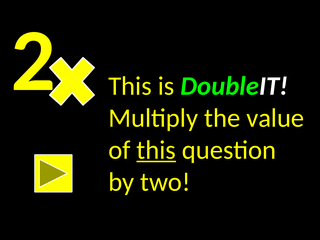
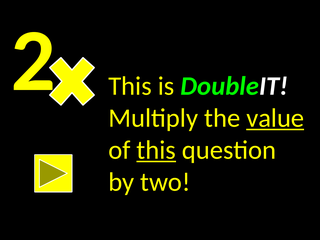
value underline: none -> present (275, 118)
